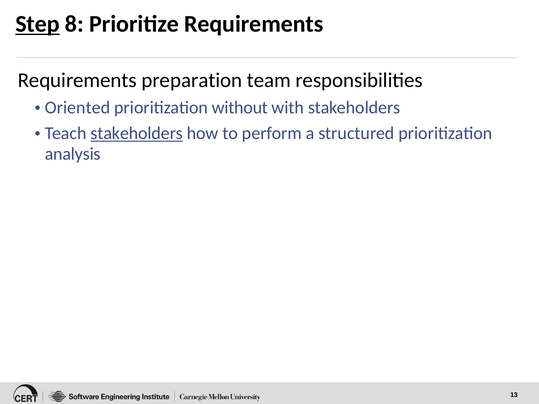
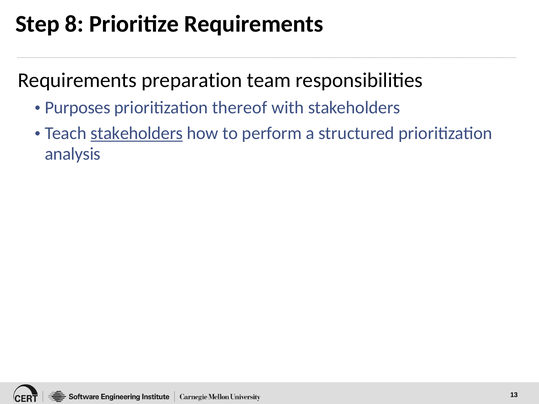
Step underline: present -> none (37, 24)
Oriented: Oriented -> Purposes (78, 108)
without: without -> thereof (240, 108)
